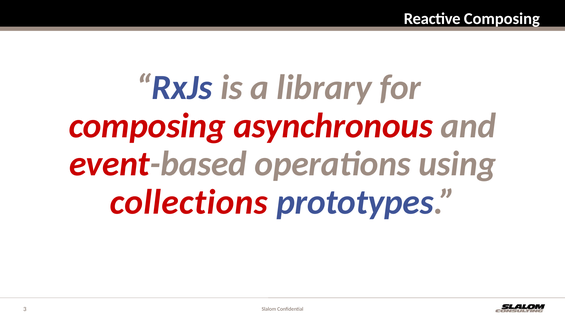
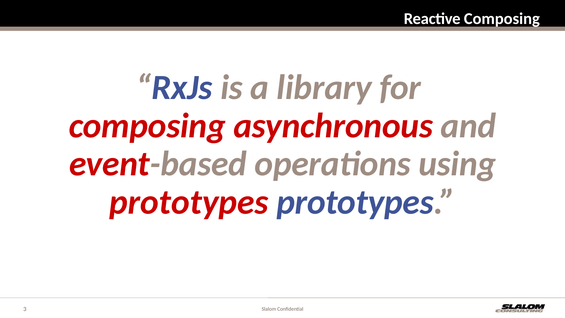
collections: collections -> prototypes (189, 202)
